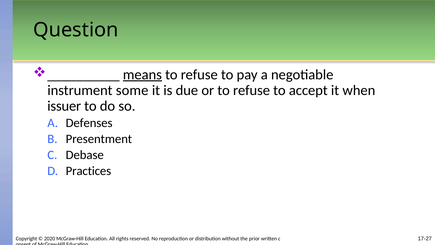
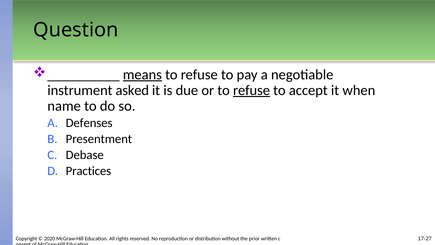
some: some -> asked (132, 90)
refuse underline: none -> present (252, 90)
issuer: issuer -> name (64, 106)
